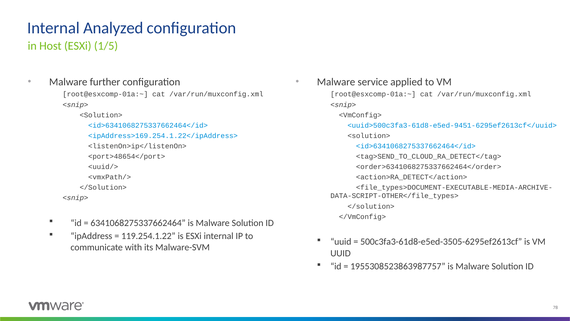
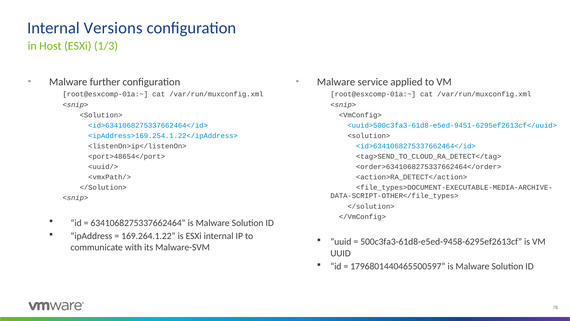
Analyzed: Analyzed -> Versions (113, 28)
1/5: 1/5 -> 1/3 (106, 46)
119.254.1.22: 119.254.1.22 -> 169.264.1.22 (148, 236)
500c3fa3-61d8-e5ed-3505-6295ef2613cf: 500c3fa3-61d8-e5ed-3505-6295ef2613cf -> 500c3fa3-61d8-e5ed-9458-6295ef2613cf (441, 242)
1955308523863987757: 1955308523863987757 -> 1796801440465500597 (398, 266)
